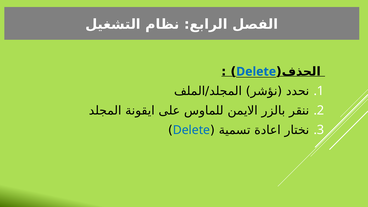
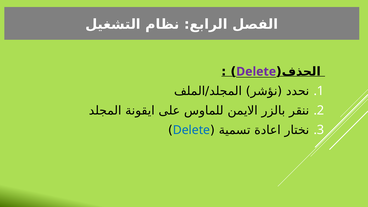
Delete colour: blue -> purple (256, 72)
